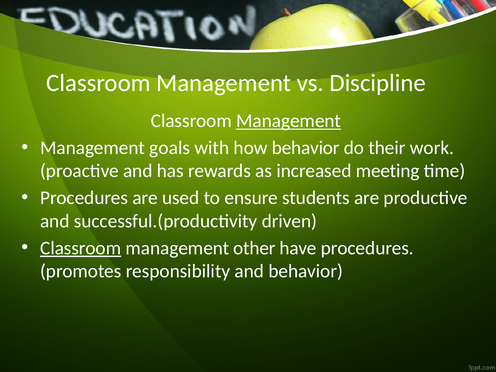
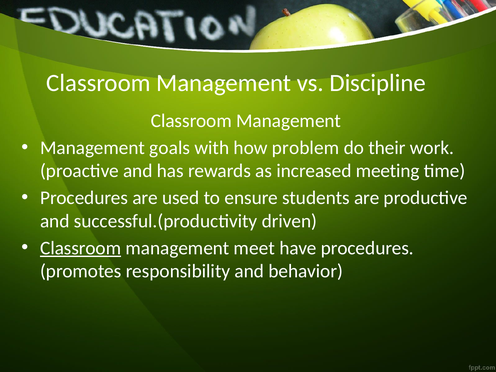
Management underline: present -> none (289, 121)
how behavior: behavior -> problem (306, 148)
other: other -> meet (254, 248)
